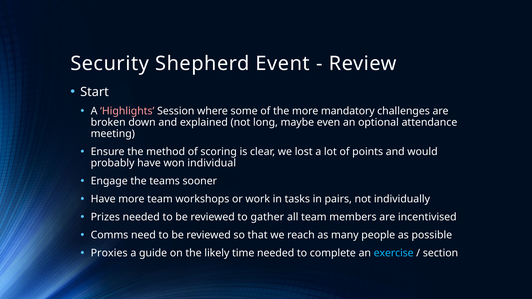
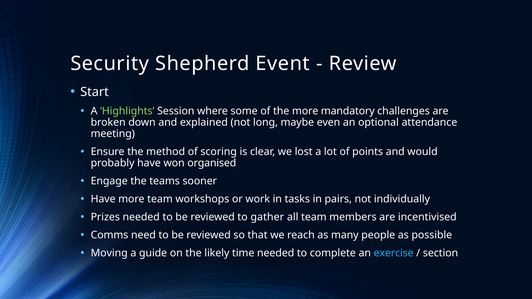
Highlights colour: pink -> light green (127, 111)
individual: individual -> organised (212, 163)
Proxies: Proxies -> Moving (109, 253)
